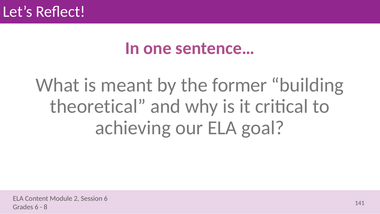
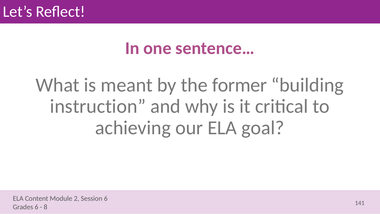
theoretical: theoretical -> instruction (98, 106)
